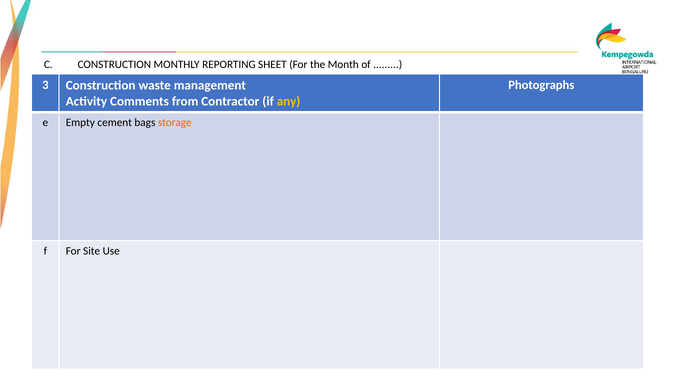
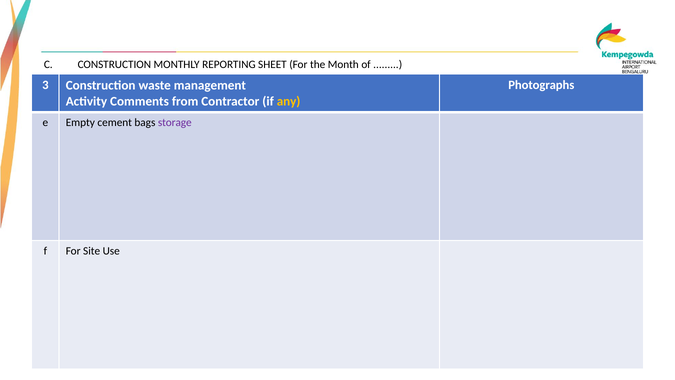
storage colour: orange -> purple (175, 123)
